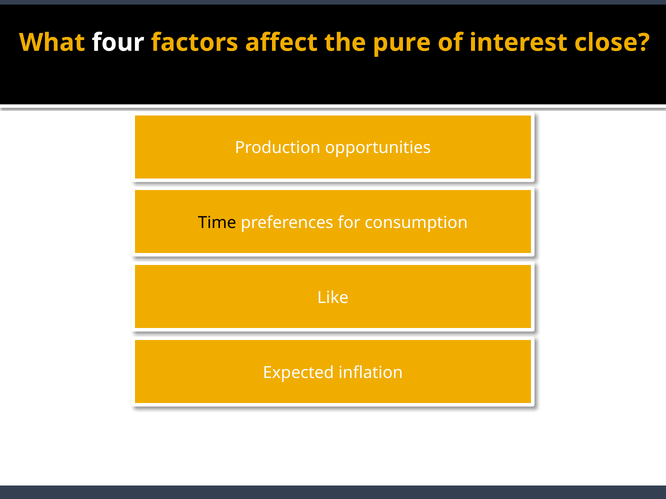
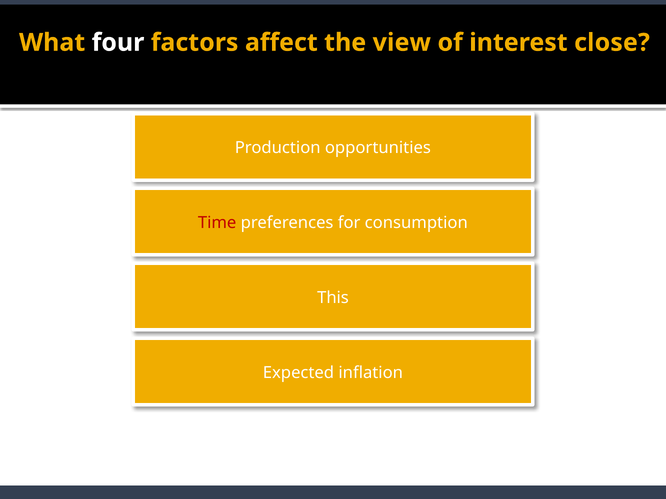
pure: pure -> view (402, 43)
Time colour: black -> red (217, 223)
Like: Like -> This (333, 298)
